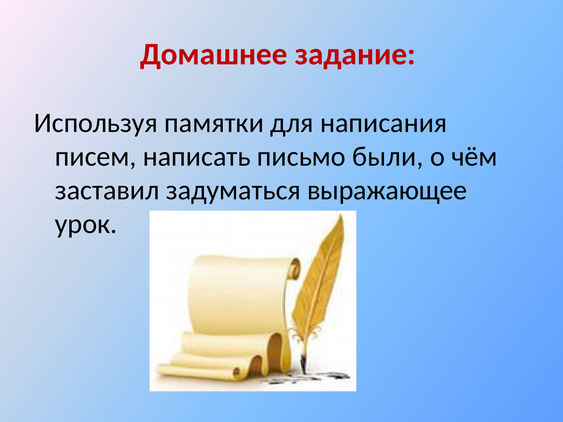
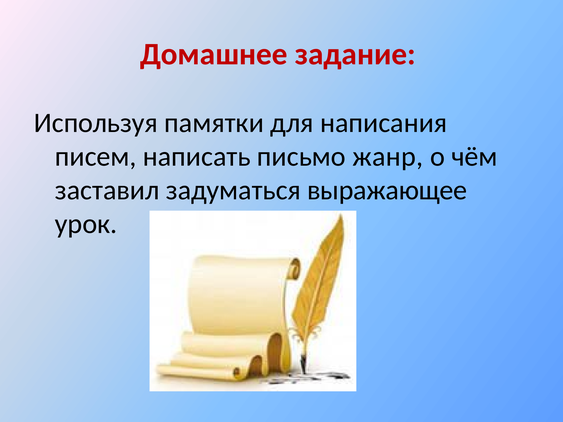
были: были -> жанр (388, 157)
